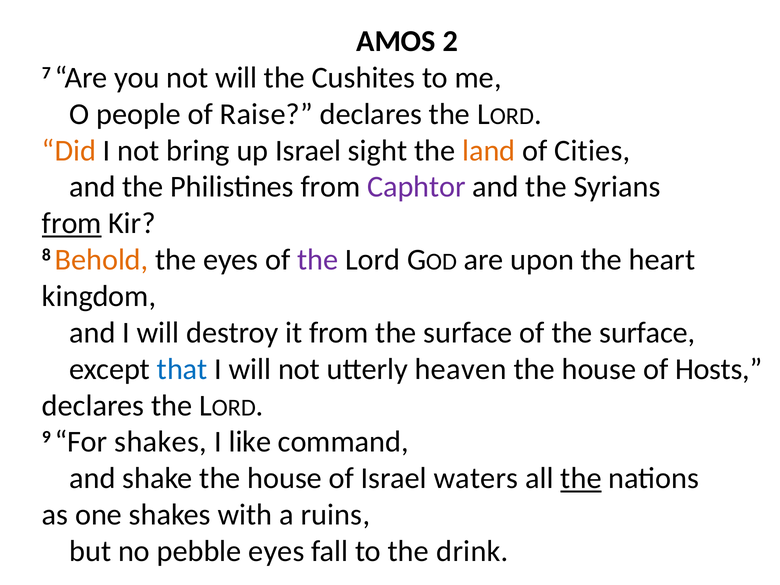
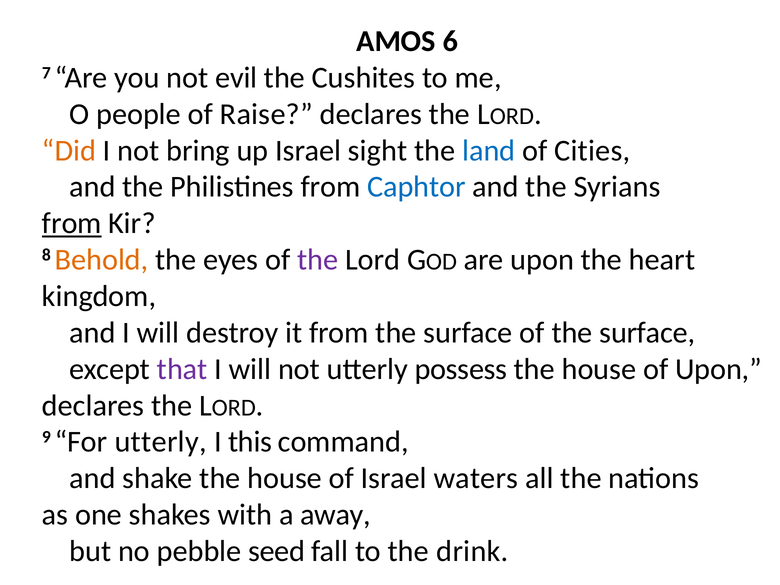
2: 2 -> 6 (450, 41)
not will: will -> evil (236, 78)
land colour: orange -> blue (489, 151)
Caphtor colour: purple -> blue (416, 187)
that colour: blue -> purple (182, 369)
heaven: heaven -> possess (461, 369)
of Hosts: Hosts -> Upon (719, 369)
For shakes: shakes -> utterly (161, 442)
like: like -> this (250, 442)
the underline: present -> none (581, 478)
ruins: ruins -> away (336, 515)
pebble eyes: eyes -> seed (277, 551)
